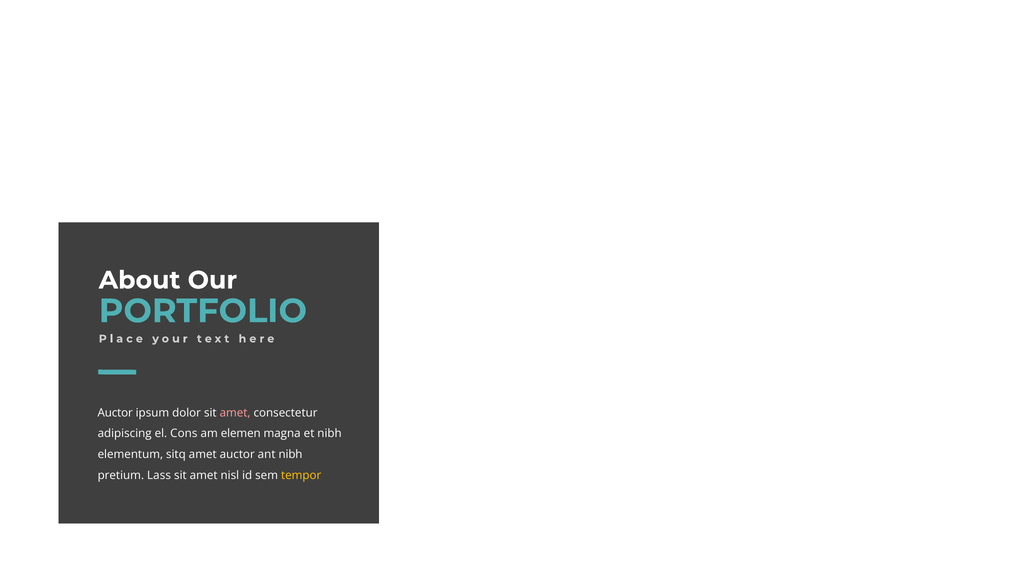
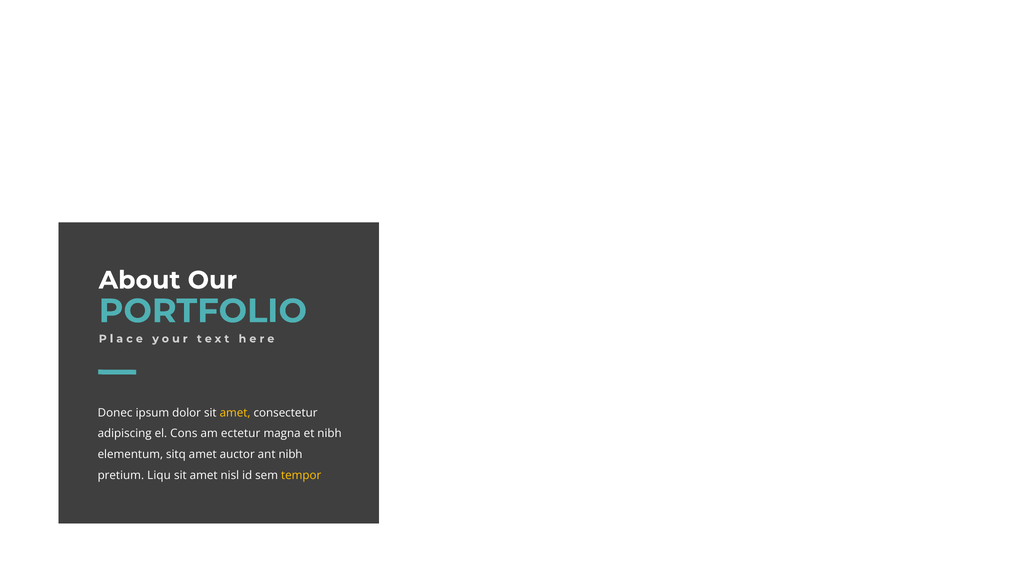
Auctor: Auctor -> Donec (115, 413)
amet colour: pink -> yellow (235, 413)
elemen: elemen -> ectetur (241, 434)
Lass: Lass -> Liqu (159, 476)
